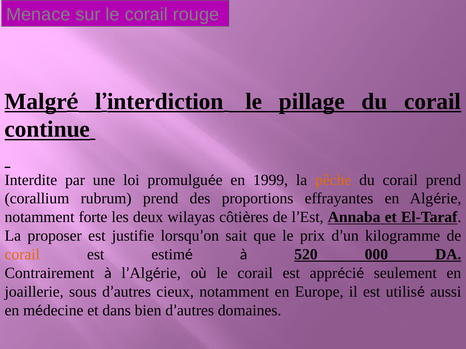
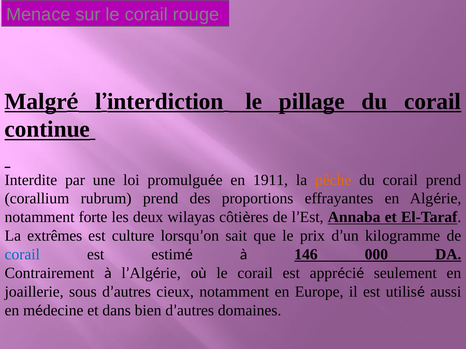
1999: 1999 -> 1911 (271, 180)
proposer: proposer -> extrêmes (55, 236)
justifie: justifie -> culture (133, 236)
corail colour: orange -> blue (22, 255)
520: 520 -> 146 (306, 255)
